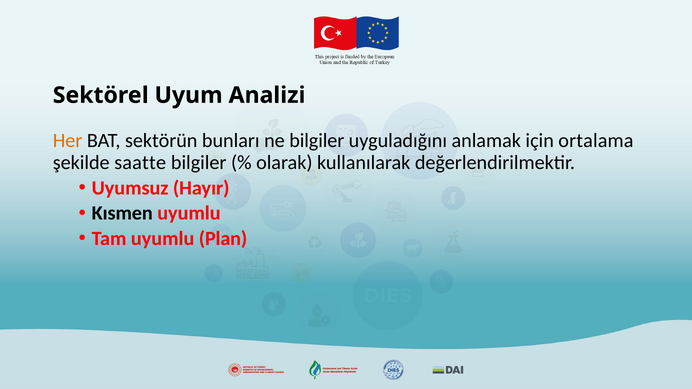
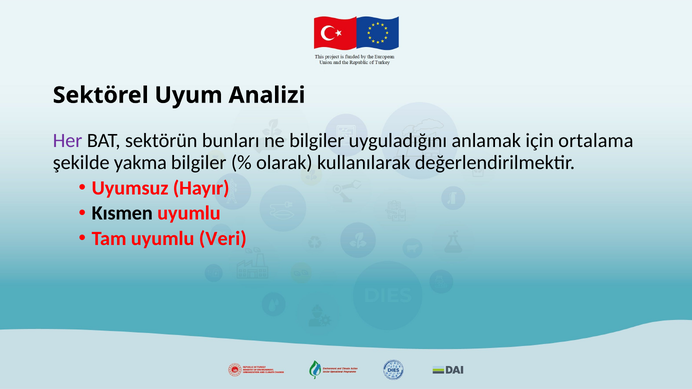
Her colour: orange -> purple (68, 141)
saatte: saatte -> yakma (140, 163)
Plan: Plan -> Veri (223, 239)
